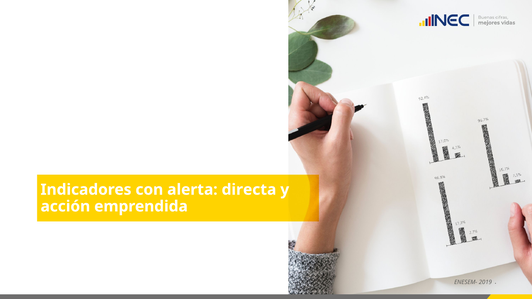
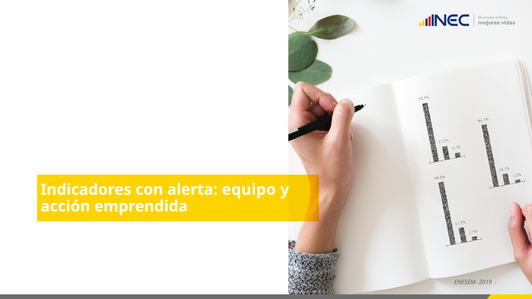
directa: directa -> equipo (249, 190)
